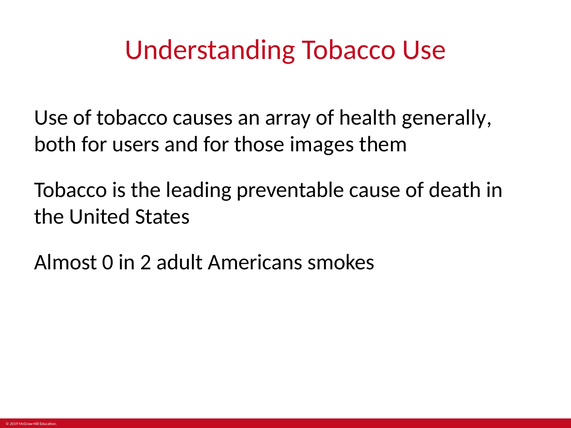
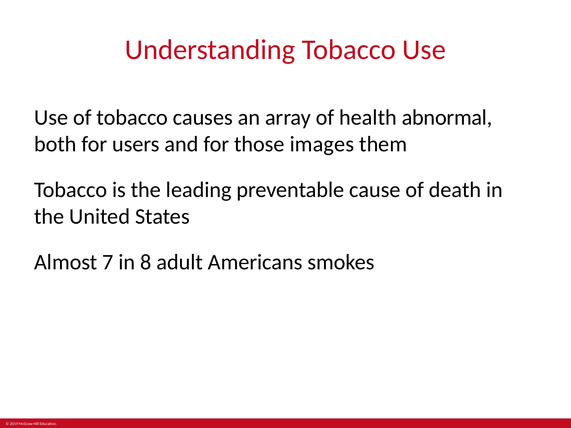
generally: generally -> abnormal (447, 118)
0: 0 -> 7 (108, 262)
2: 2 -> 8 (146, 262)
